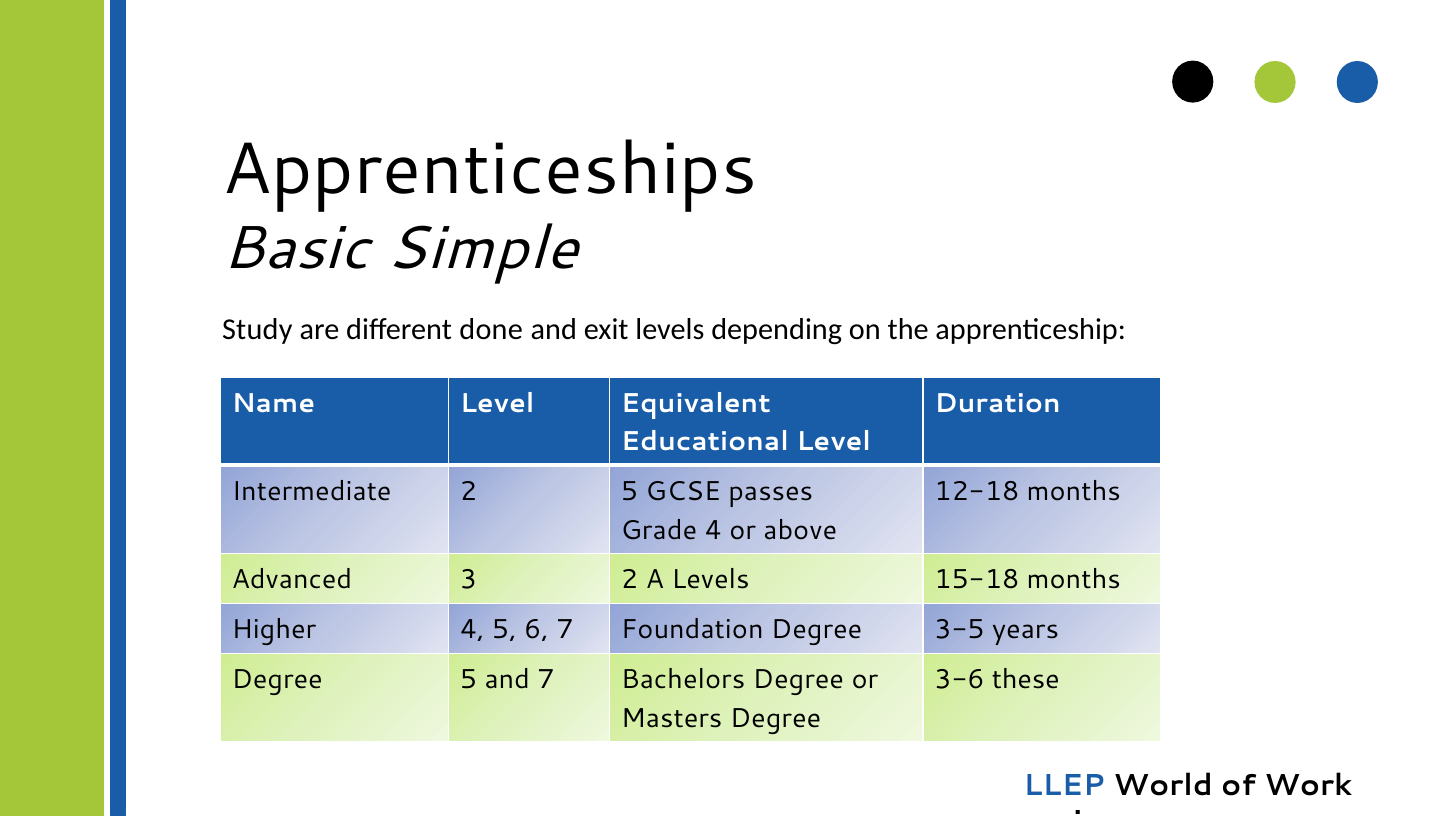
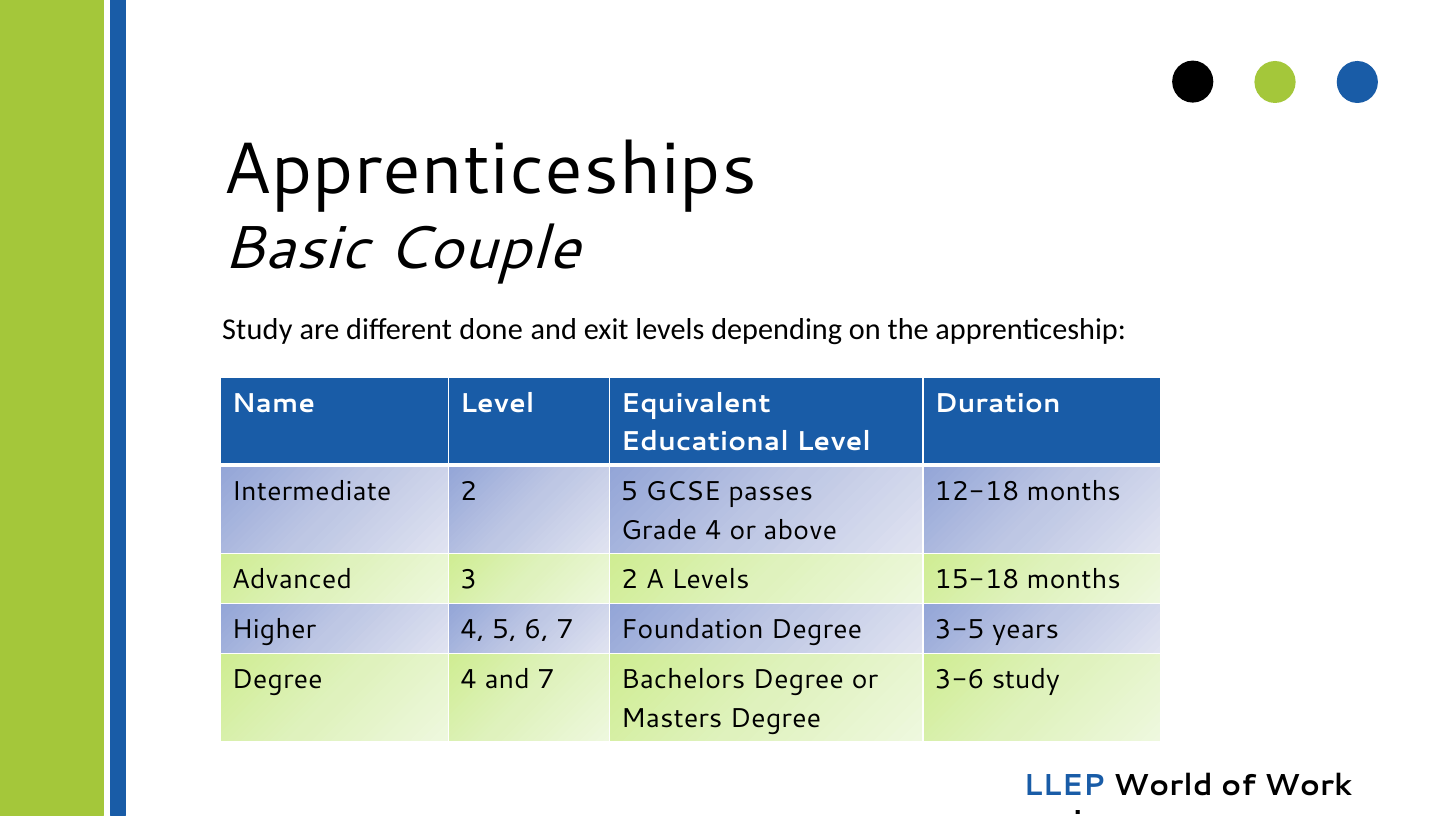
Simple: Simple -> Couple (483, 248)
Degree 5: 5 -> 4 (468, 679)
3-6 these: these -> study (1026, 679)
